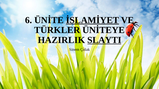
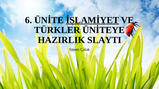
SLAYTI underline: present -> none (104, 40)
